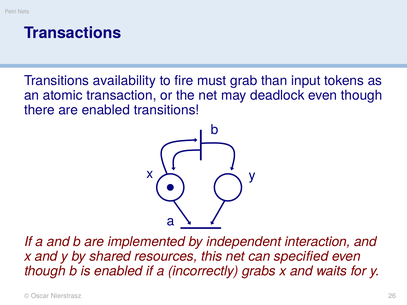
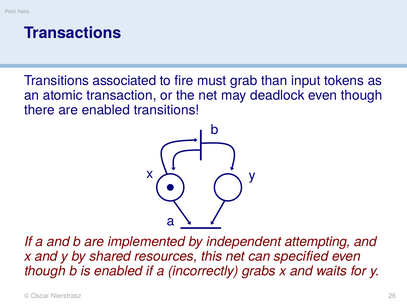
availability: availability -> associated (124, 81)
interaction: interaction -> attempting (318, 242)
